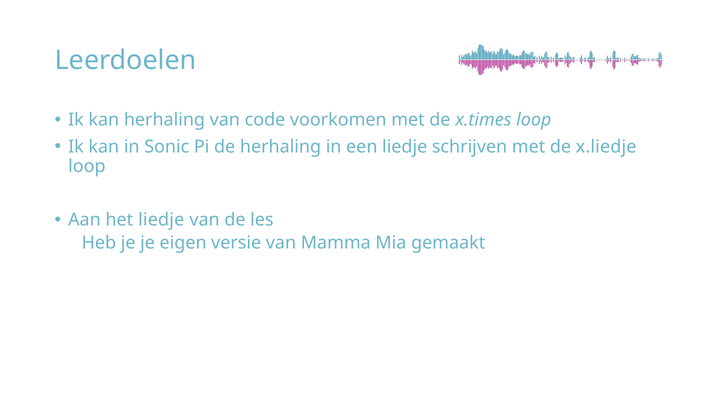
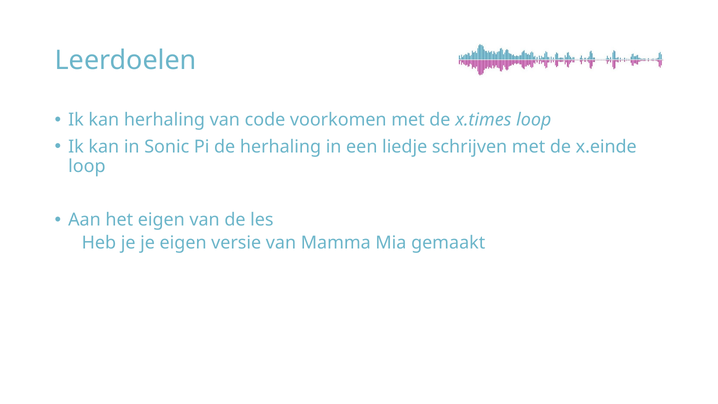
x.liedje: x.liedje -> x.einde (606, 147)
het liedje: liedje -> eigen (161, 220)
